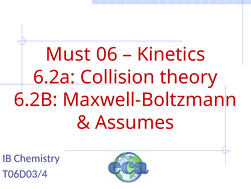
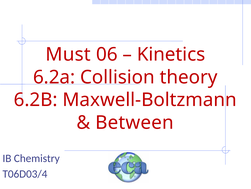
Assumes: Assumes -> Between (134, 122)
